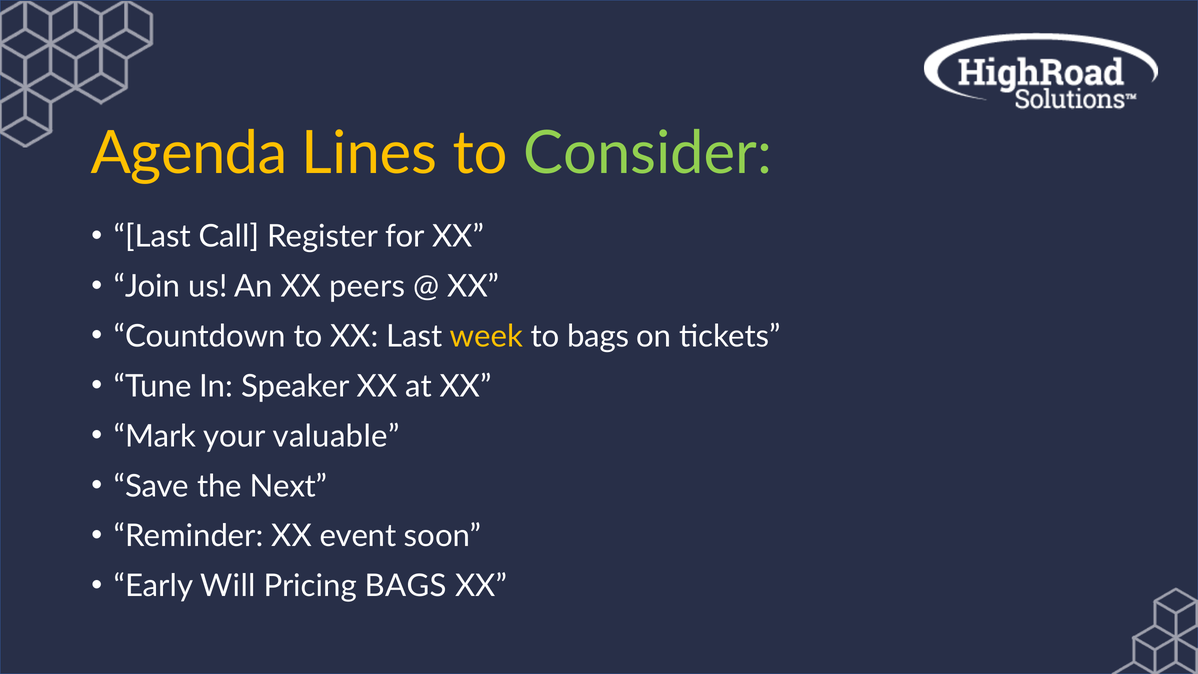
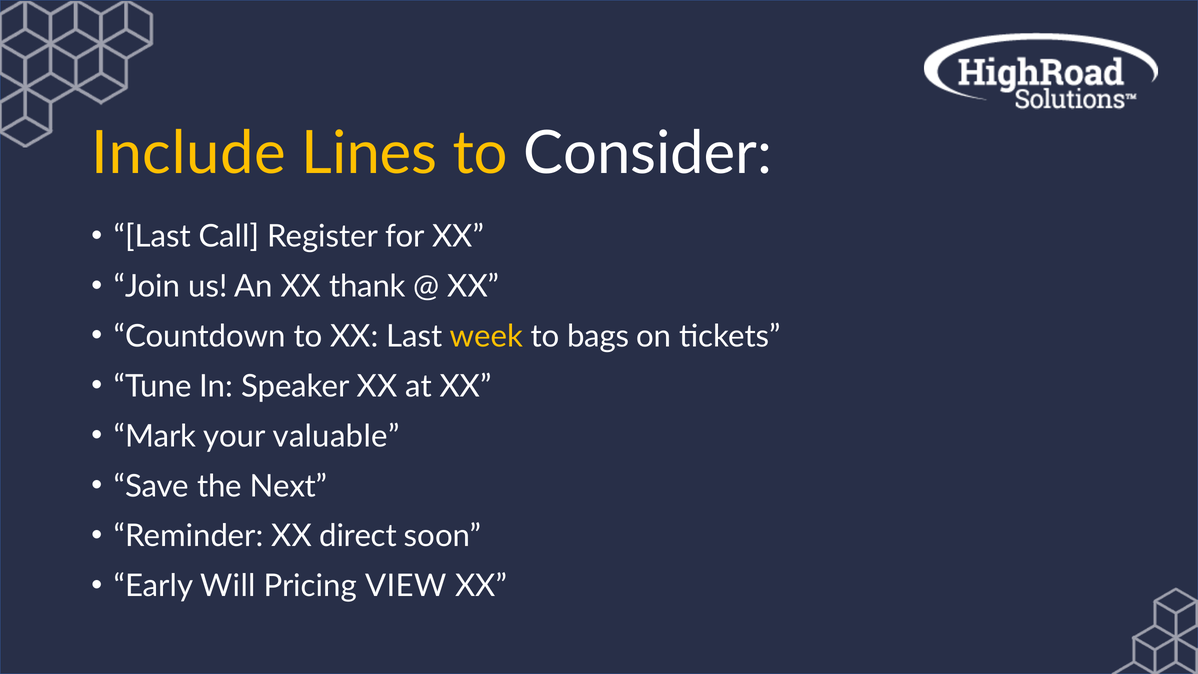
Agenda: Agenda -> Include (188, 154)
Consider colour: light green -> white (648, 154)
peers: peers -> thank (367, 287)
event: event -> direct (358, 536)
Pricing BAGS: BAGS -> VIEW (406, 586)
